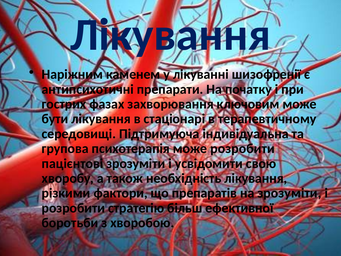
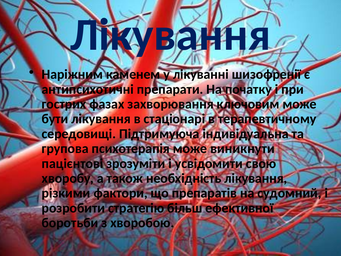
може розробити: розробити -> виникнути (242, 149)
на зрозуміти: зрозуміти -> судомний (289, 193)
